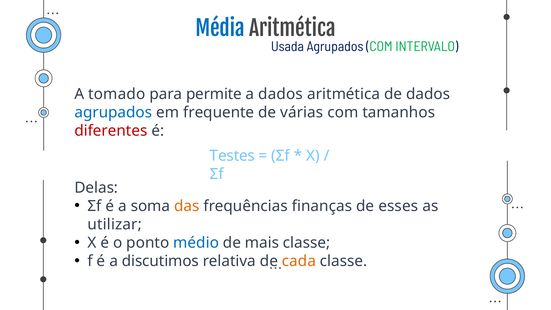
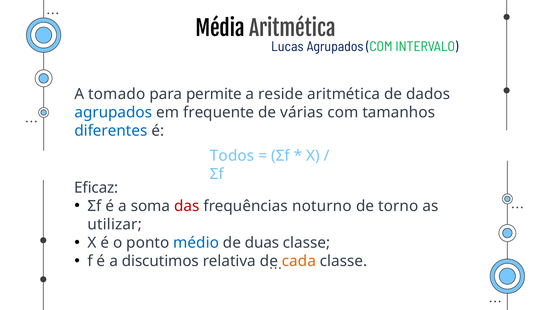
Média colour: blue -> black (220, 29)
Usada: Usada -> Lucas (287, 47)
a dados: dados -> reside (281, 94)
diferentes colour: red -> blue (111, 131)
Testes: Testes -> Todos (232, 156)
Delas: Delas -> Eficaz (96, 188)
das colour: orange -> red (187, 206)
finanças: finanças -> noturno (322, 206)
esses: esses -> torno (398, 206)
mais: mais -> duas (262, 243)
